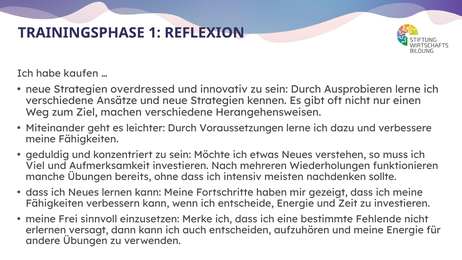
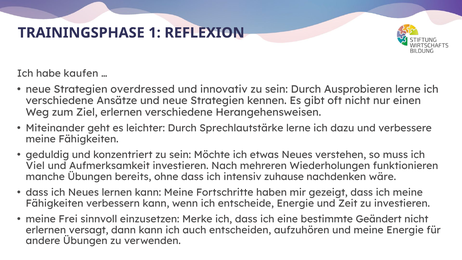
Ziel machen: machen -> erlernen (121, 112)
Voraussetzungen: Voraussetzungen -> Sprechlautstärke (241, 128)
meisten: meisten -> zuhause (284, 177)
sollte: sollte -> wäre (383, 177)
Fehlende: Fehlende -> Geändert (379, 219)
